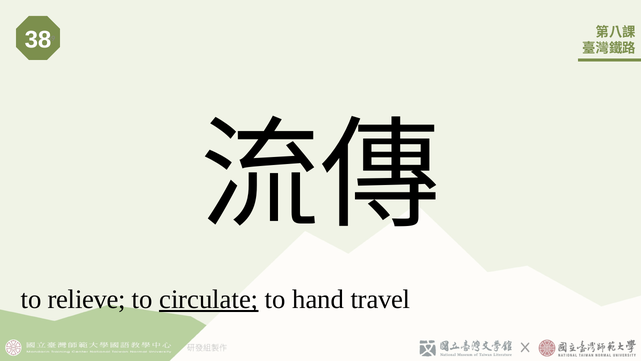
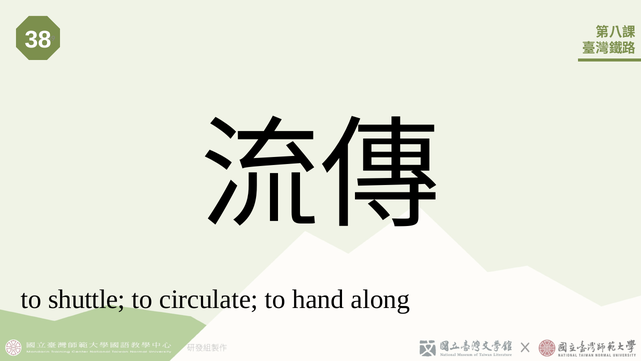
relieve: relieve -> shuttle (87, 299)
circulate underline: present -> none (209, 299)
travel: travel -> along (380, 299)
